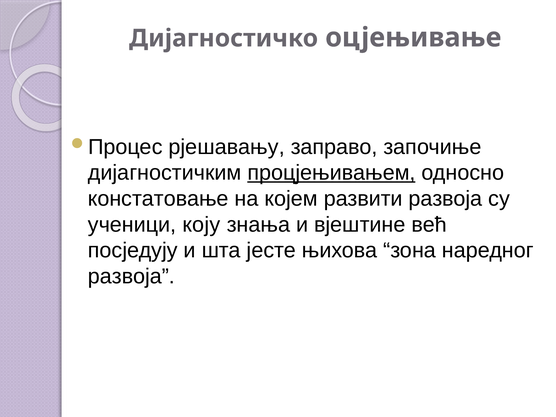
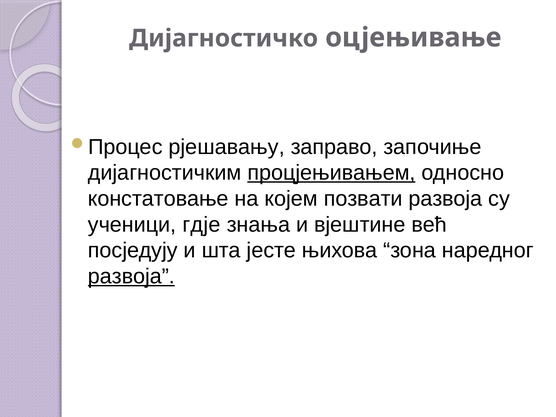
развити: развити -> позвати (363, 199)
коју: коју -> гдје (201, 225)
развоја underline: none -> present (131, 276)
